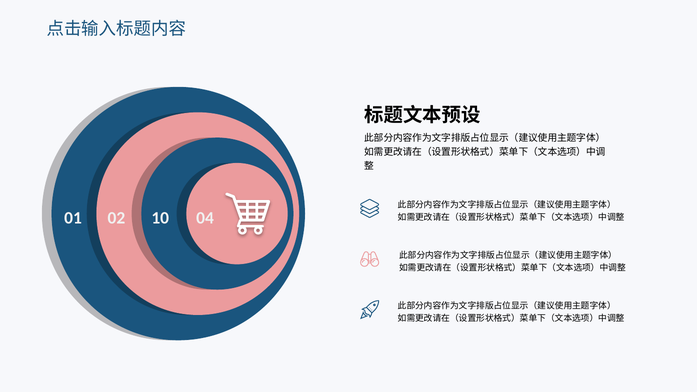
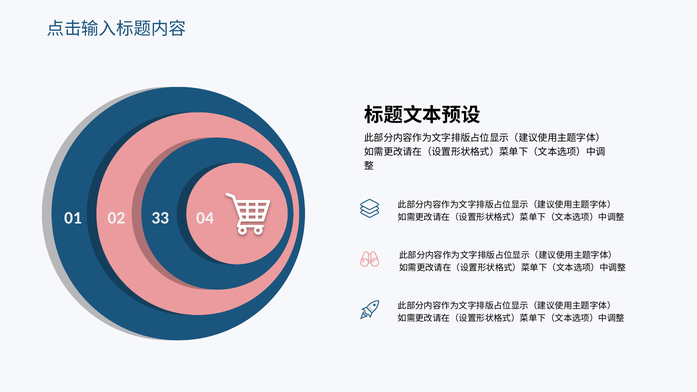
10: 10 -> 33 (160, 218)
